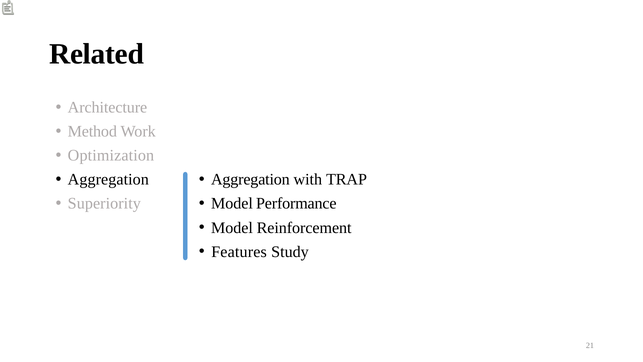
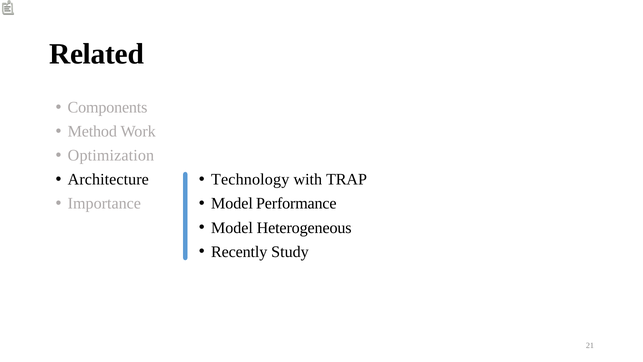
Architecture: Architecture -> Components (108, 107)
Aggregation: Aggregation -> Technology (250, 179)
Aggregation: Aggregation -> Architecture (108, 179)
Superiority: Superiority -> Importance (104, 204)
Reinforcement: Reinforcement -> Heterogeneous (304, 227)
Features: Features -> Recently (239, 252)
